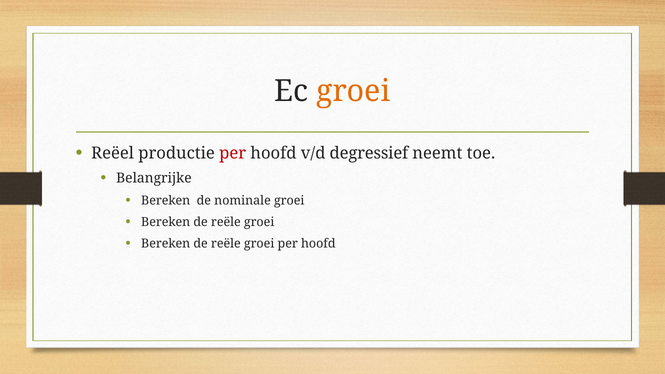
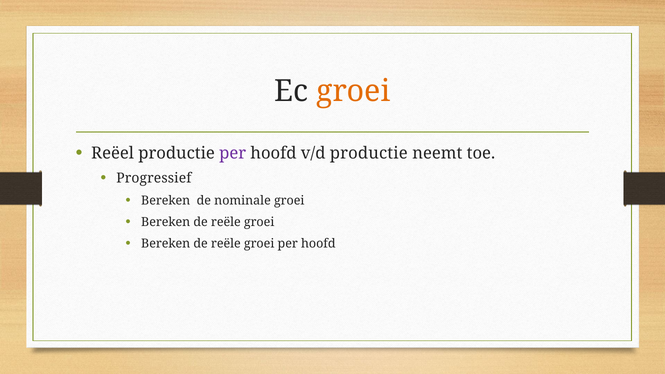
per colour: red -> purple (233, 153)
v/d degressief: degressief -> productie (369, 153)
Belangrijke: Belangrijke -> Progressief (154, 178)
